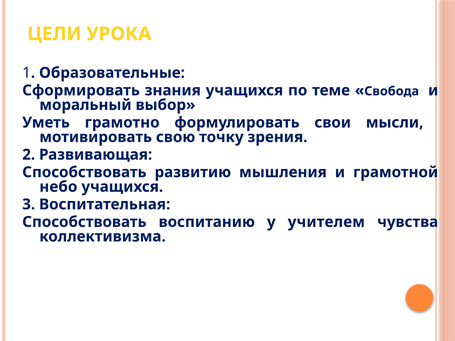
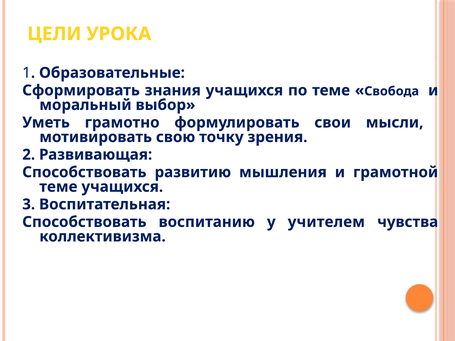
небо: небо -> теме (58, 187)
